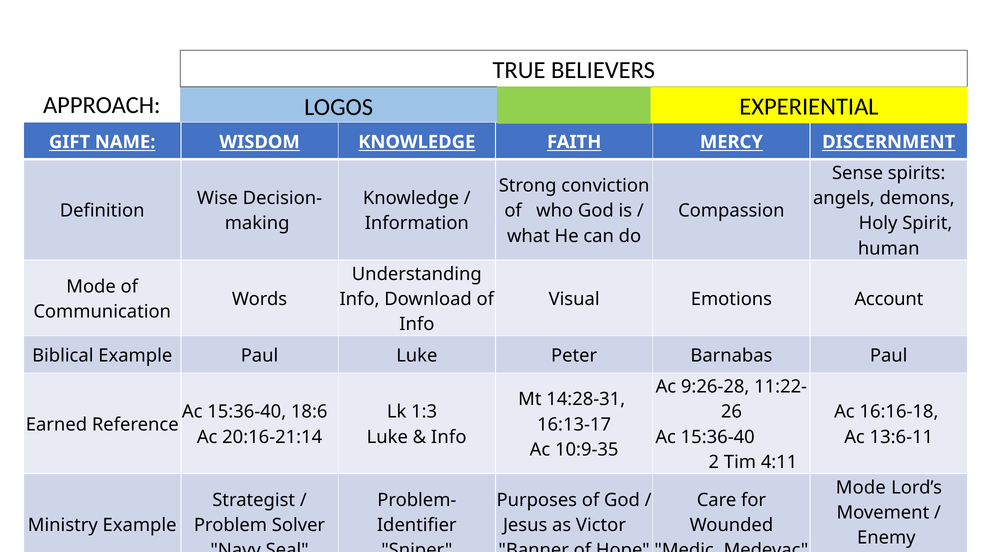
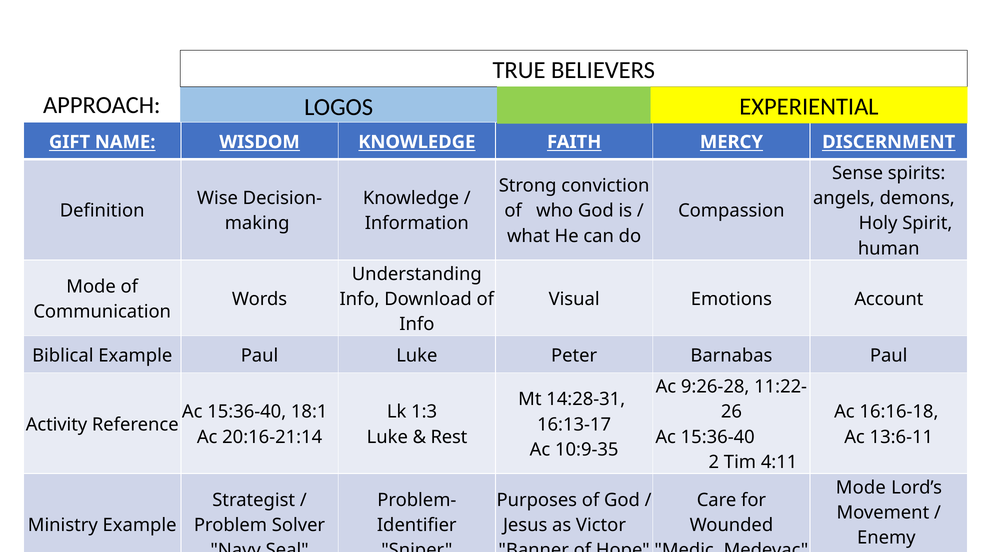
18:6: 18:6 -> 18:1 (309, 412)
Earned: Earned -> Activity (56, 425)
Info: Info -> Rest (449, 437)
